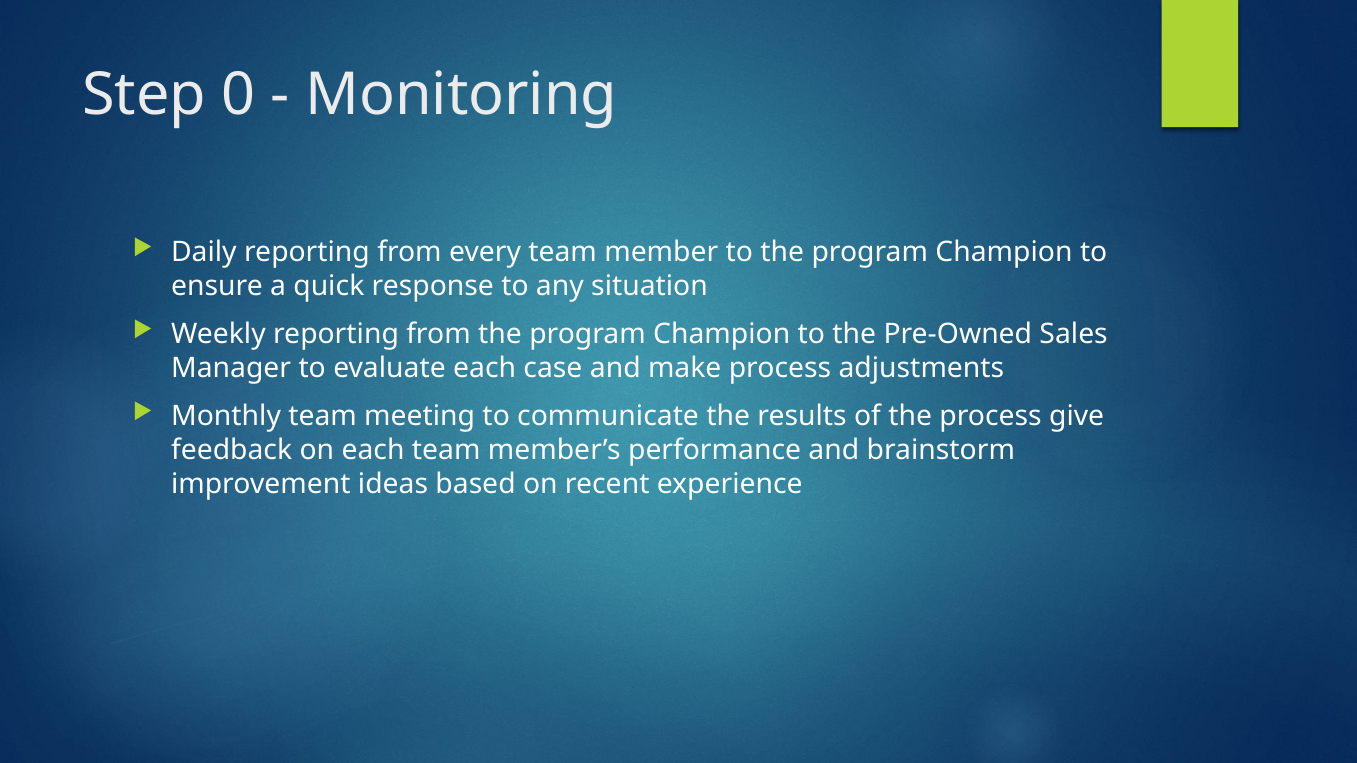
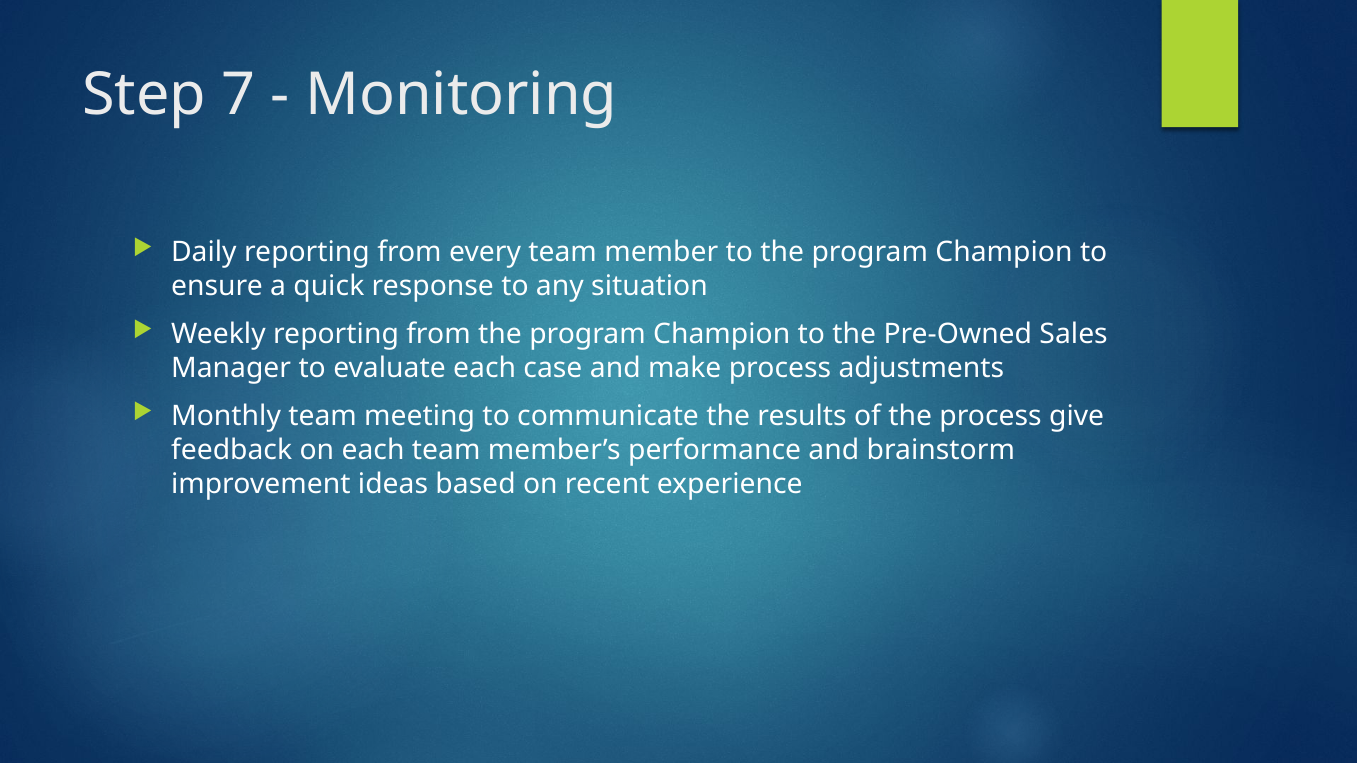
0: 0 -> 7 (239, 95)
